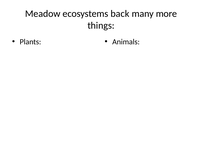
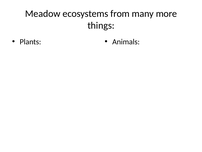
back: back -> from (120, 14)
